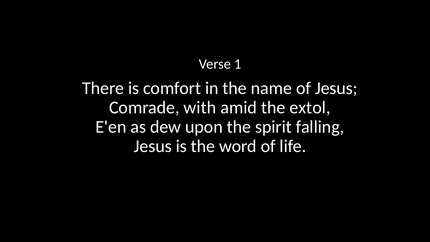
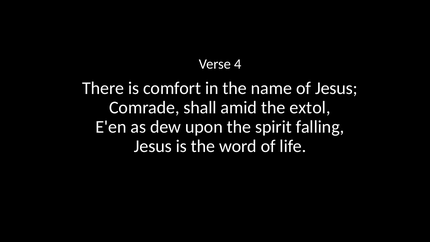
1: 1 -> 4 (238, 64)
with: with -> shall (200, 108)
